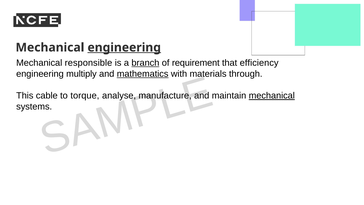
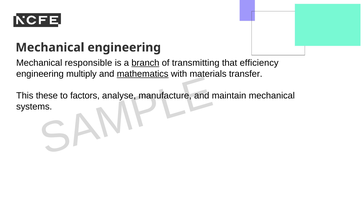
engineering underline: present -> none (124, 47)
requirement: requirement -> transmitting (196, 63)
through: through -> transfer (246, 74)
cable: cable -> these (47, 96)
torque: torque -> factors (85, 96)
mechanical underline: present -> none (272, 96)
